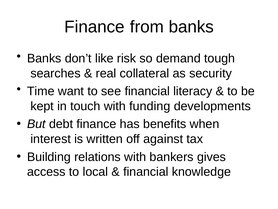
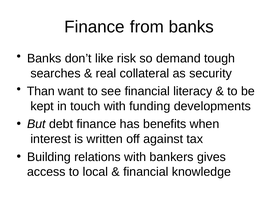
Time: Time -> Than (41, 91)
